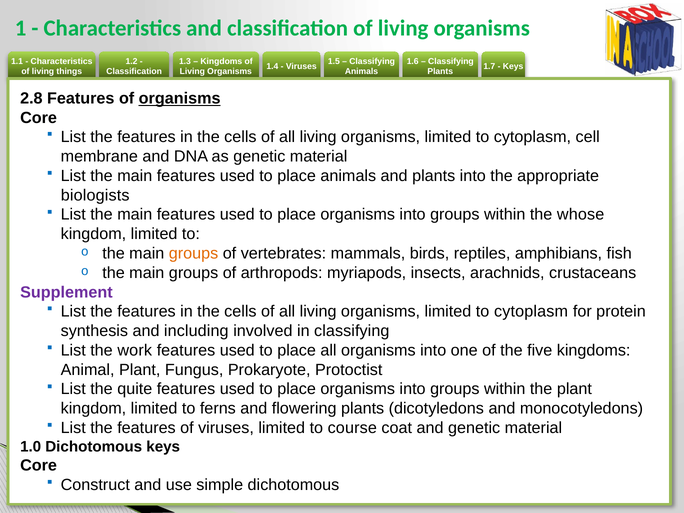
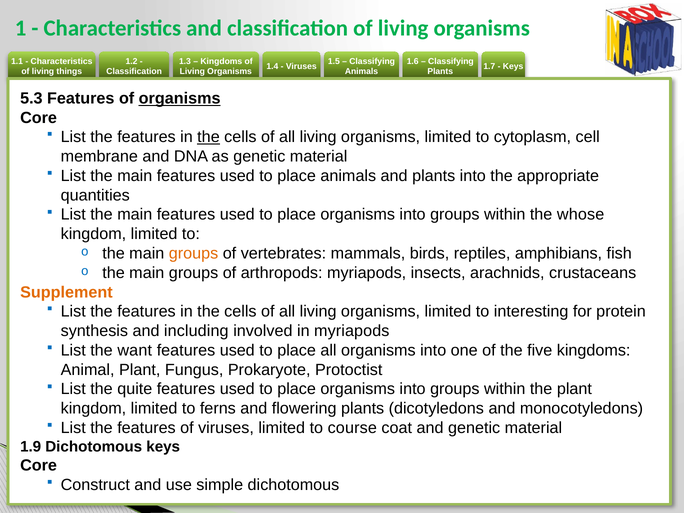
2.8: 2.8 -> 5.3 (31, 98)
the underline: none -> present (208, 137)
biologists: biologists -> quantities (95, 195)
Supplement colour: purple -> orange (66, 292)
cytoplasm: cytoplasm -> interesting (531, 312)
in classifying: classifying -> myriapods (352, 331)
work: work -> want (135, 350)
1.0: 1.0 -> 1.9 (31, 447)
